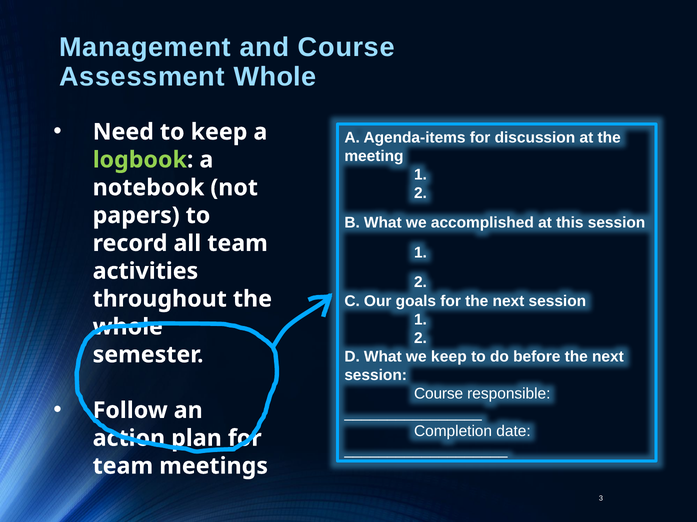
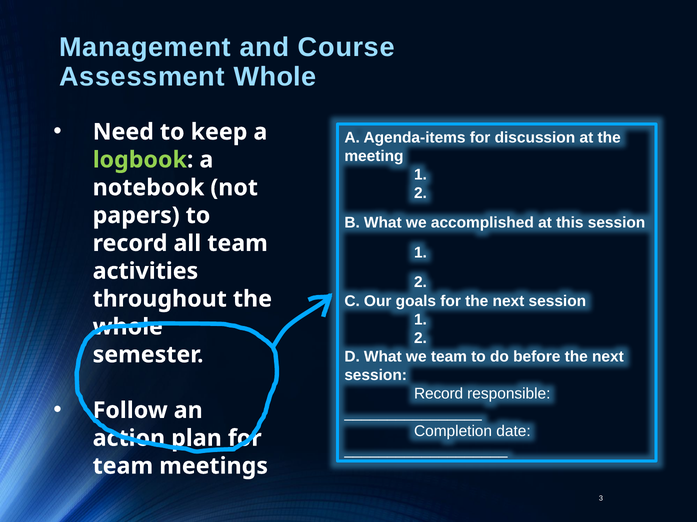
we keep: keep -> team (449, 357)
Course: Course -> Record (439, 394)
